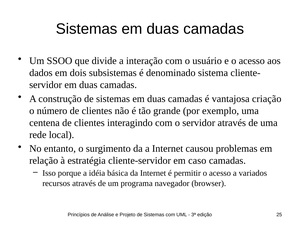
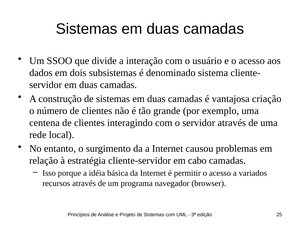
caso: caso -> cabo (197, 161)
